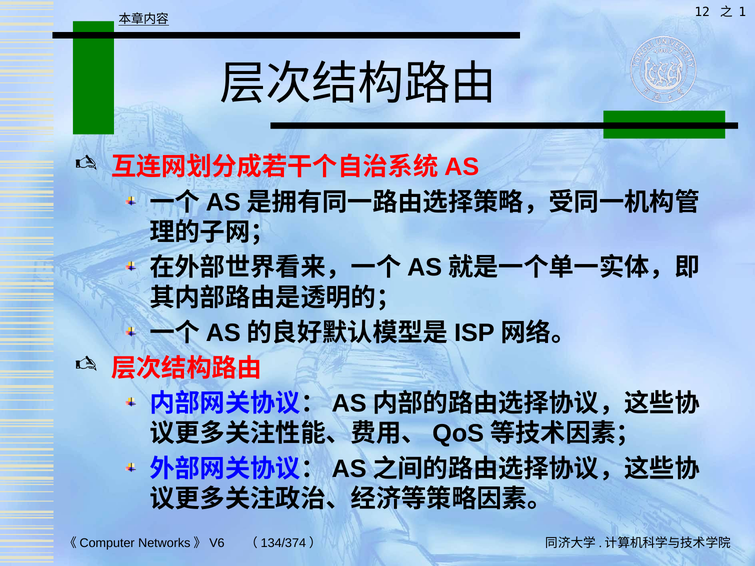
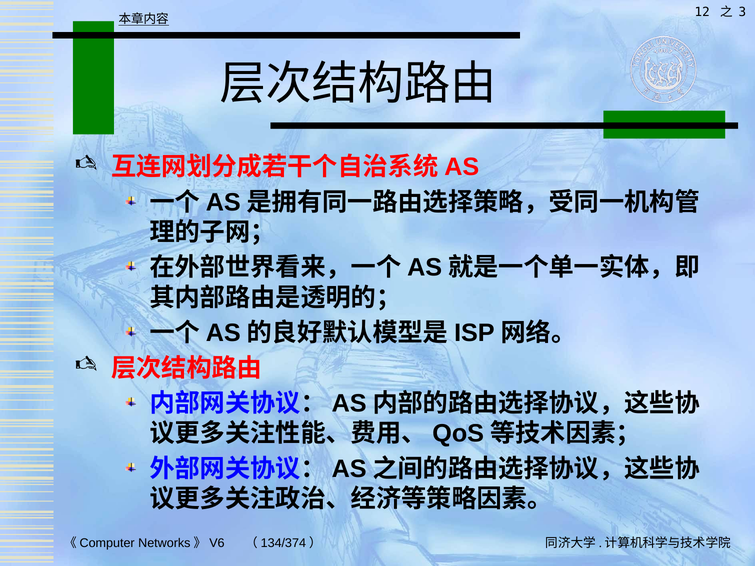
1: 1 -> 3 (742, 12)
